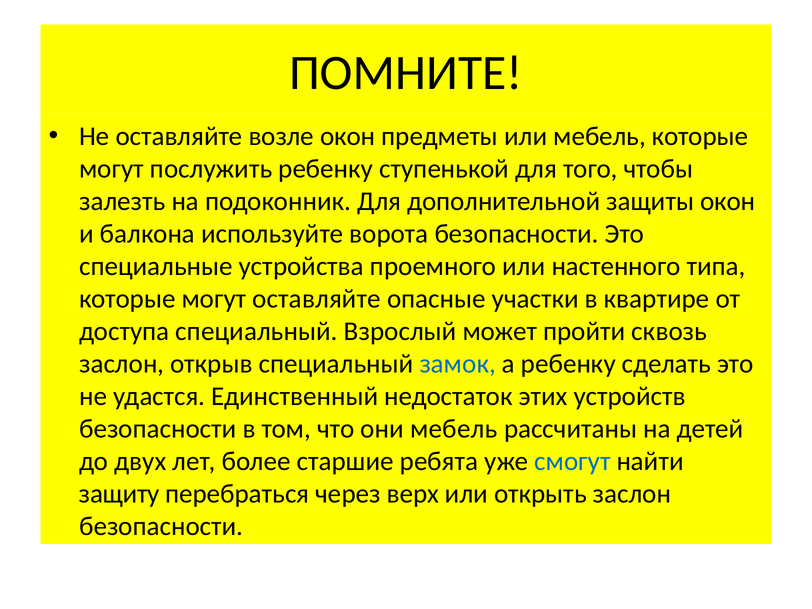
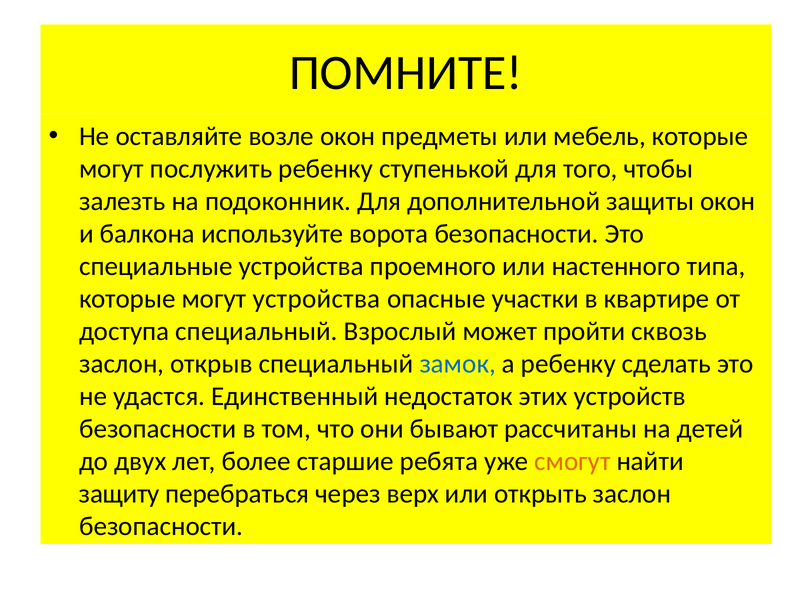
могут оставляйте: оставляйте -> устройства (317, 299)
они мебель: мебель -> бывают (454, 429)
смогут colour: blue -> orange (572, 461)
